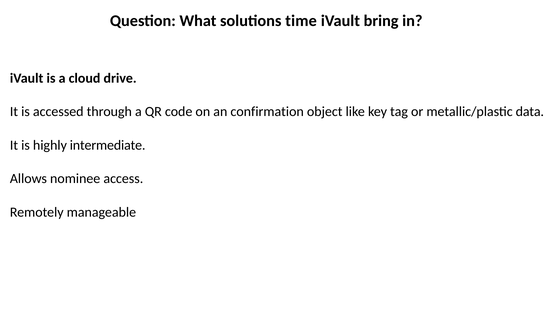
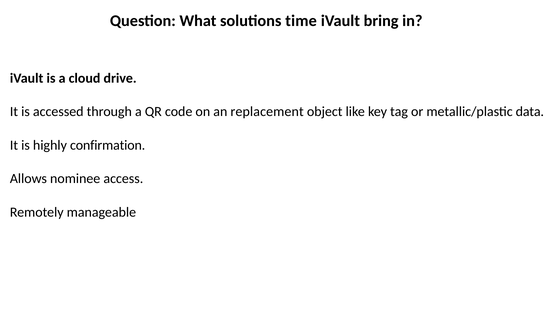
confirmation: confirmation -> replacement (267, 112)
intermediate: intermediate -> confirmation (108, 145)
